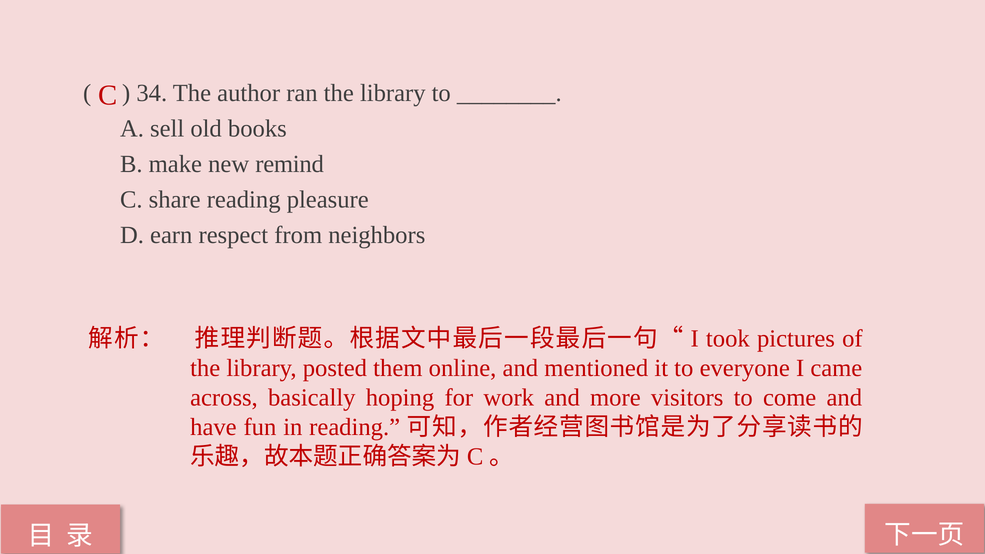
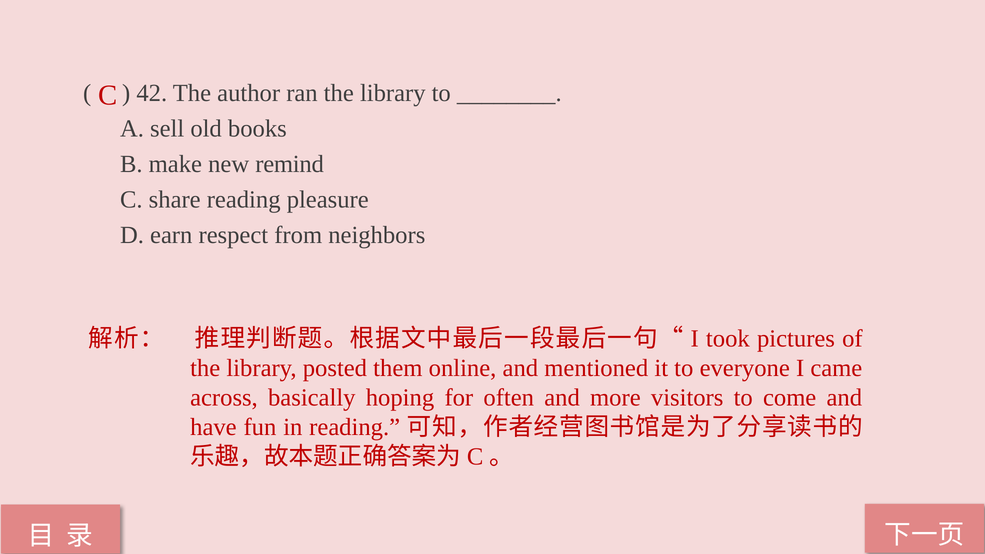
34: 34 -> 42 (152, 93)
work: work -> often (509, 398)
